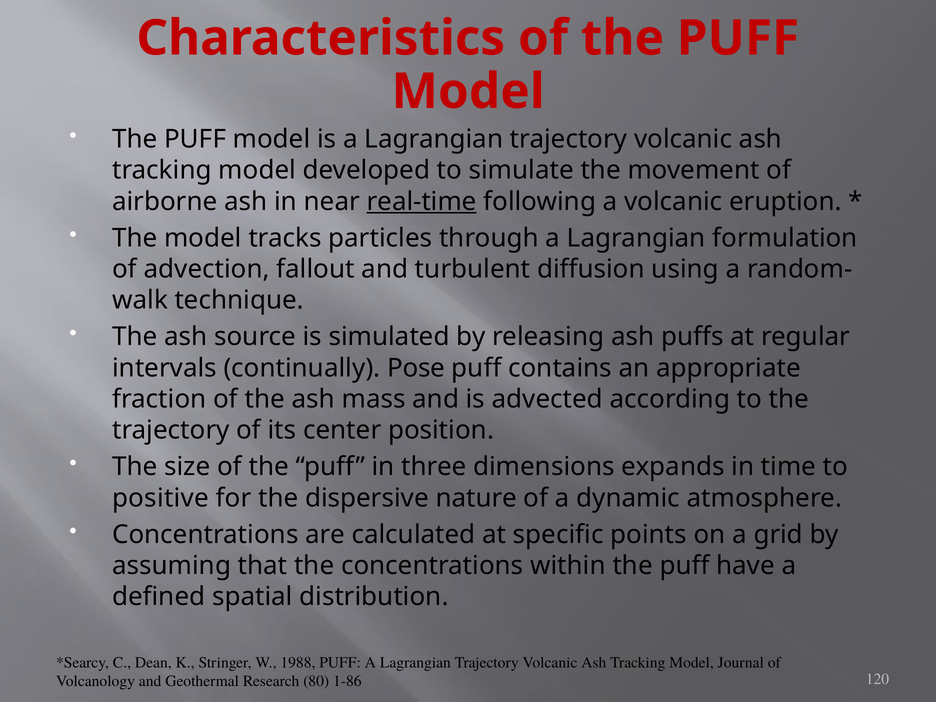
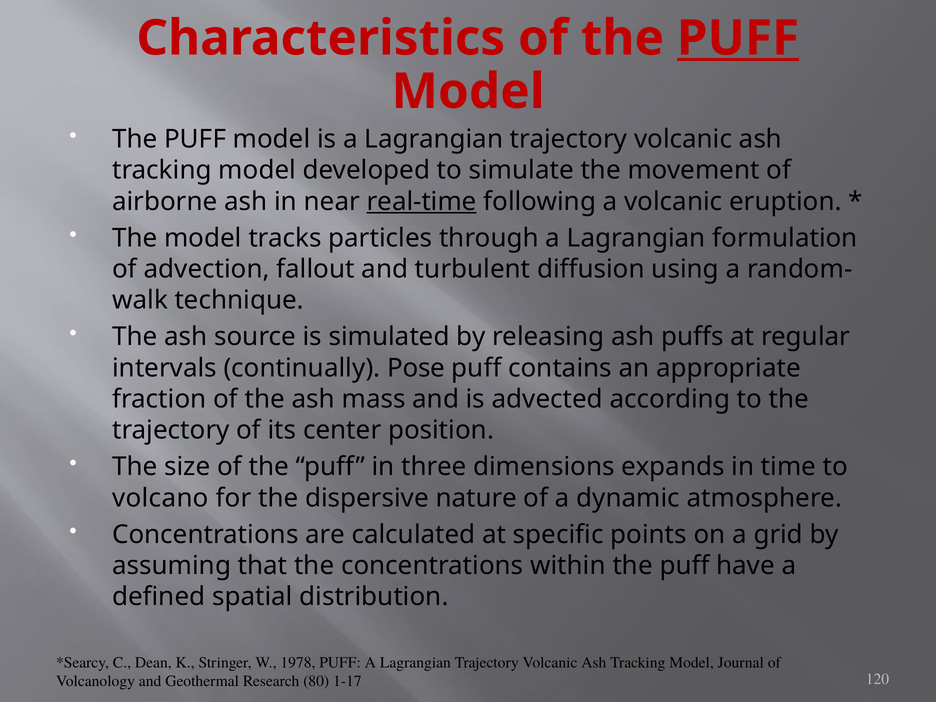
PUFF underline: none -> present (738, 38)
positive: positive -> volcano (161, 498)
1988: 1988 -> 1978 (298, 663)
1-86: 1-86 -> 1-17 (347, 681)
